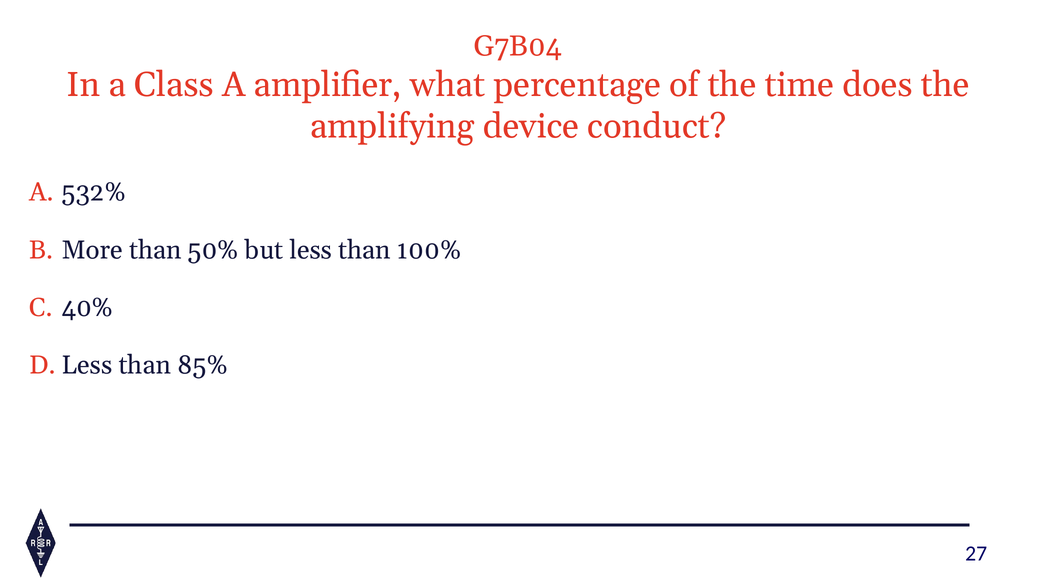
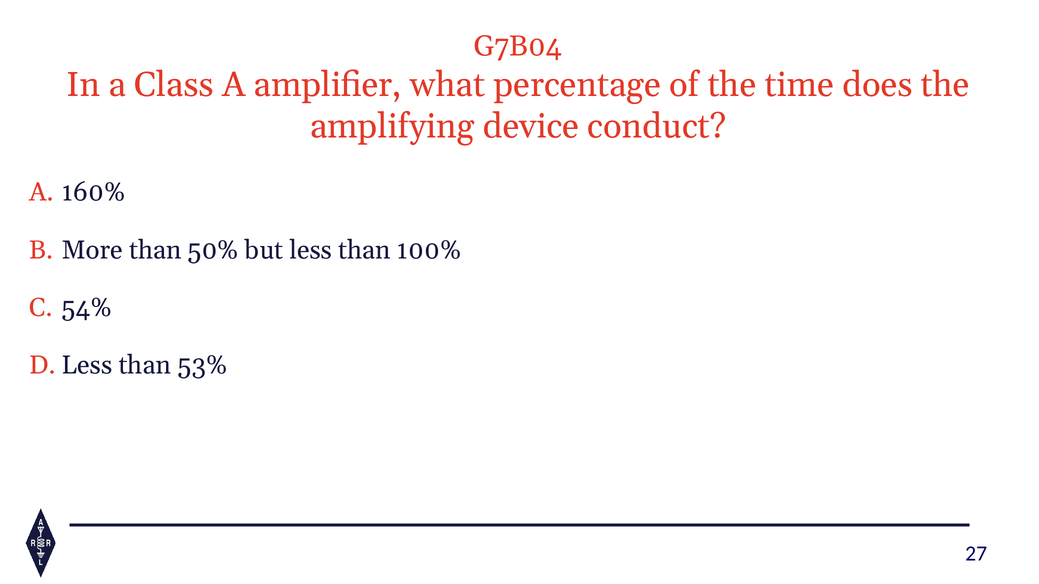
532%: 532% -> 160% (94, 193)
40%: 40% -> 54% (87, 308)
85%: 85% -> 53% (203, 365)
